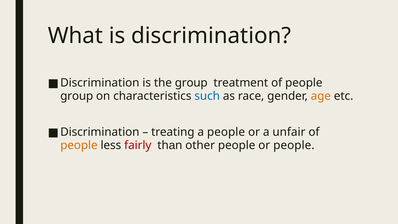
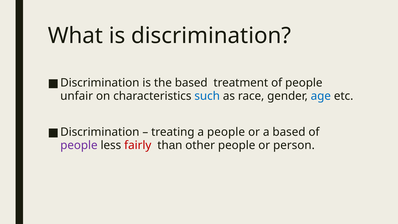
the group: group -> based (191, 83)
group: group -> unfair (77, 96)
age colour: orange -> blue (321, 96)
a unfair: unfair -> based (289, 132)
people colour: orange -> purple (79, 145)
or people: people -> person (294, 145)
